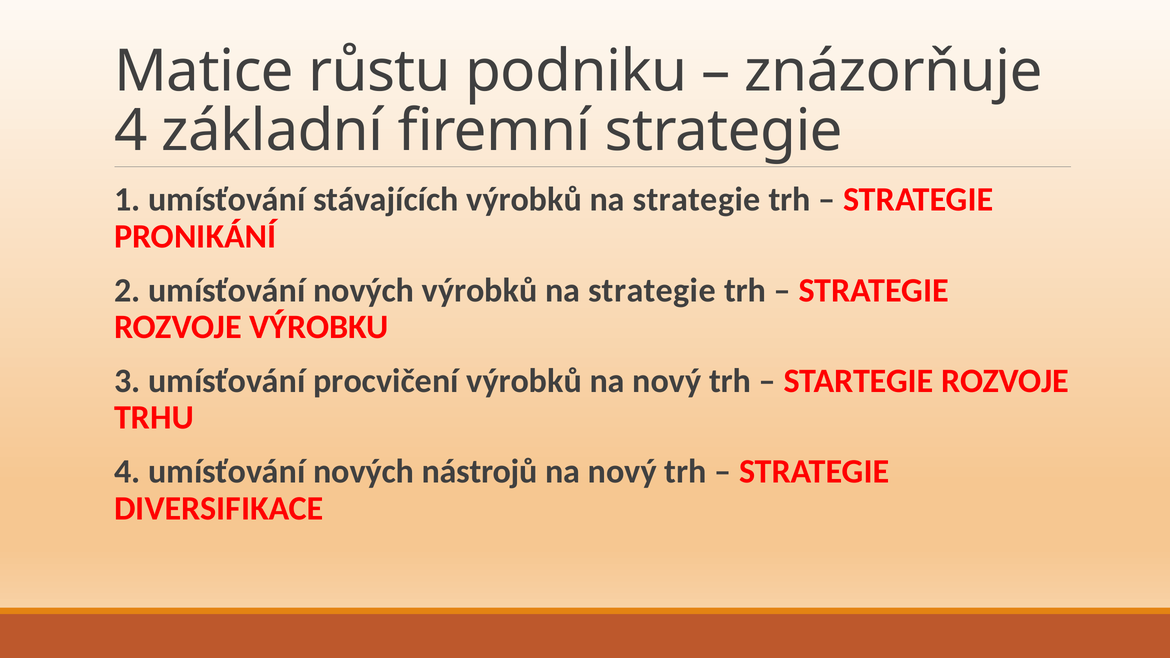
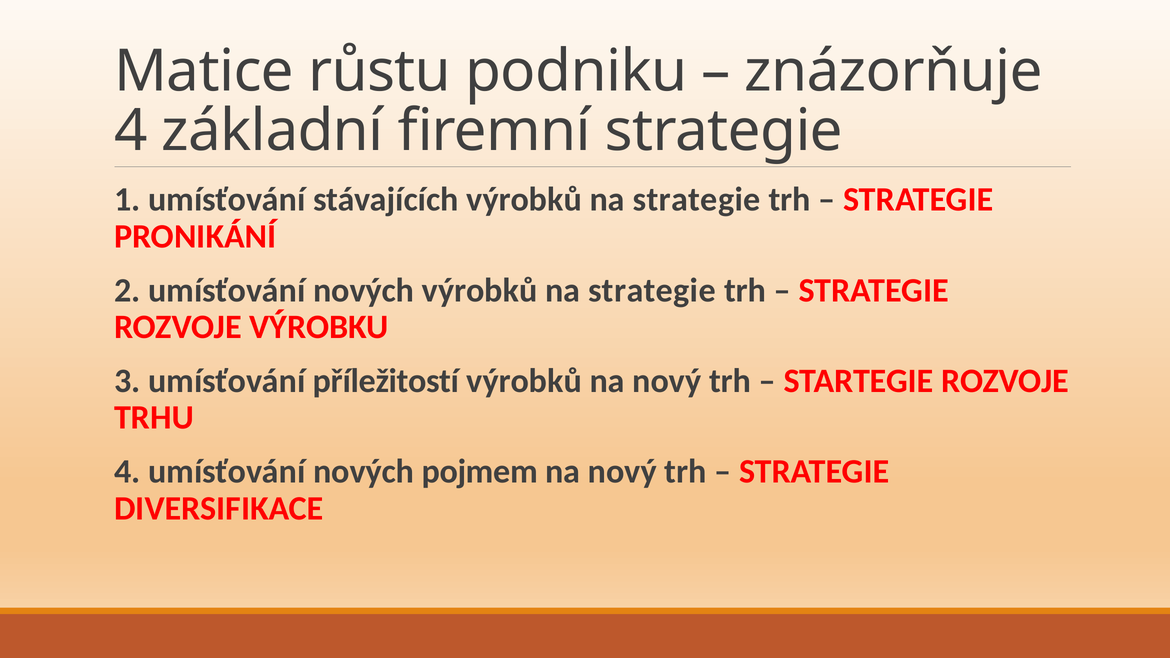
procvičení: procvičení -> příležitostí (386, 381)
nástrojů: nástrojů -> pojmem (480, 472)
